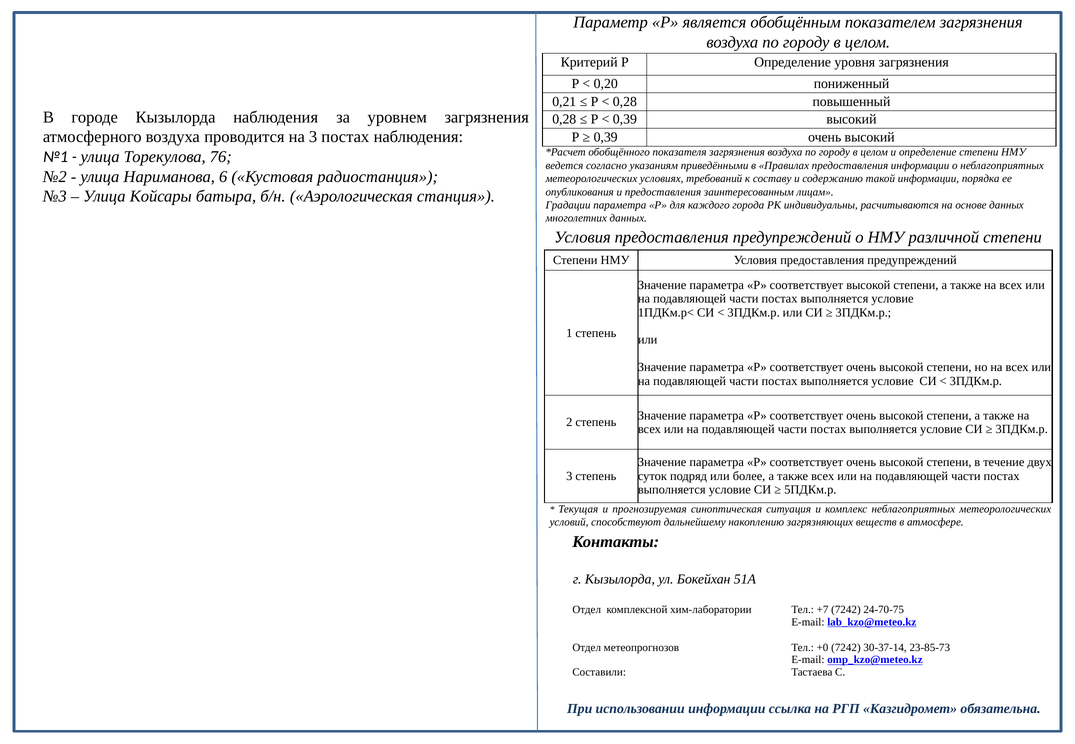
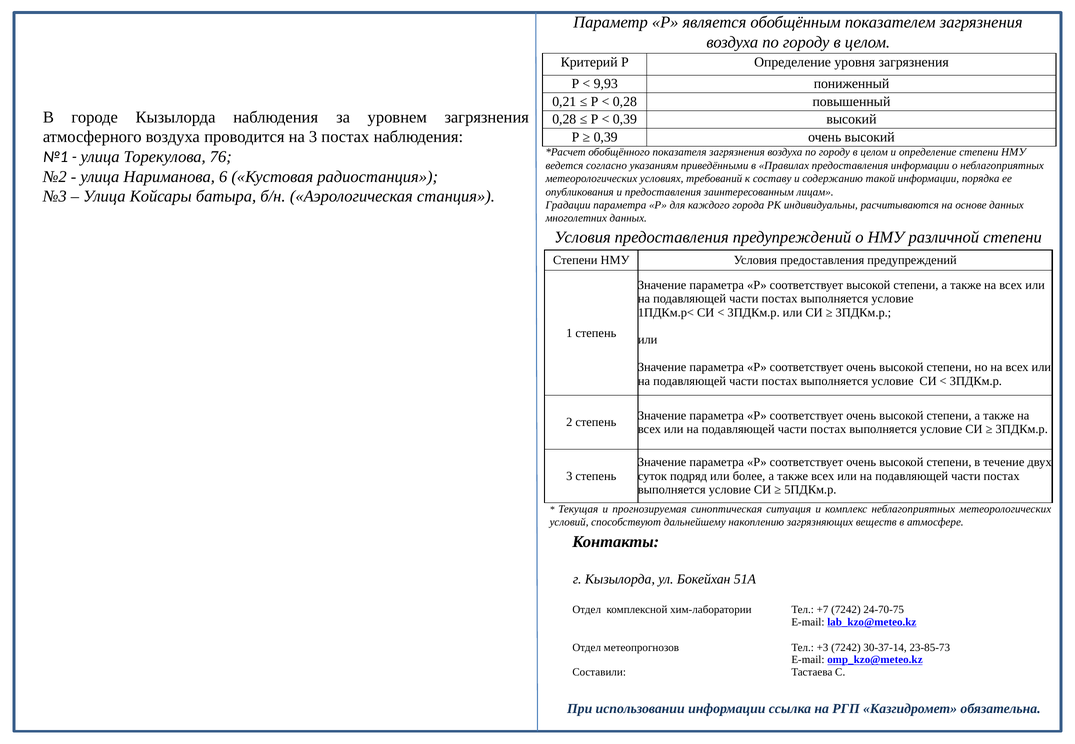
0,20: 0,20 -> 9,93 (606, 84)
+0: +0 -> +3 (822, 648)
